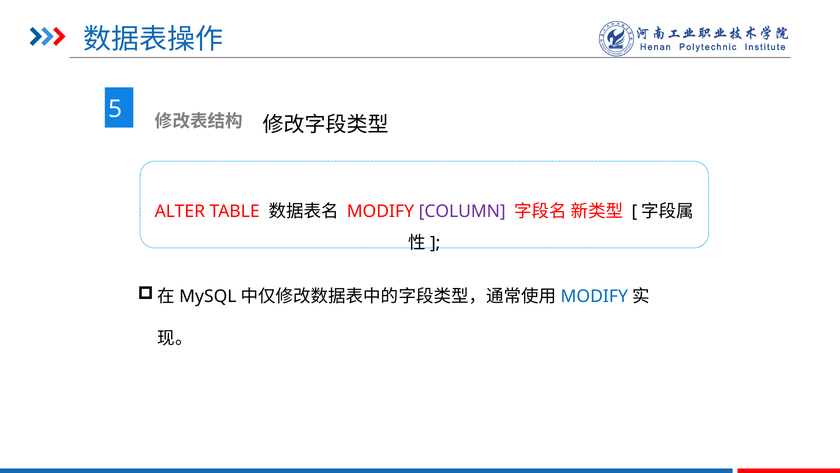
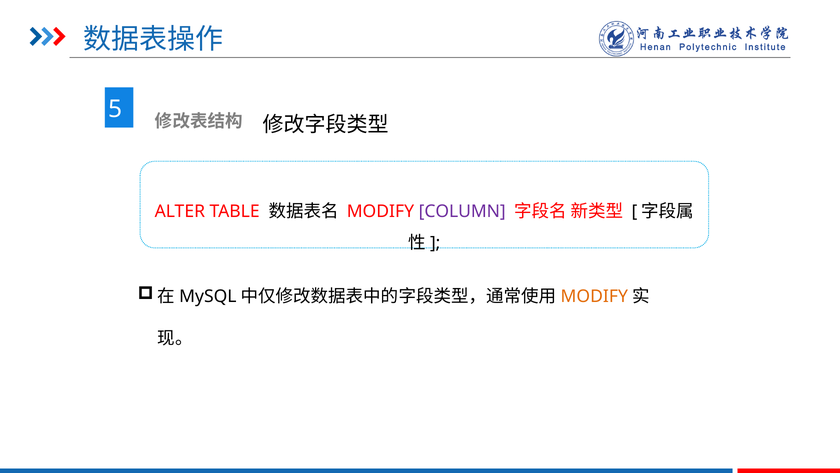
MODIFY colour: blue -> orange (594, 296)
